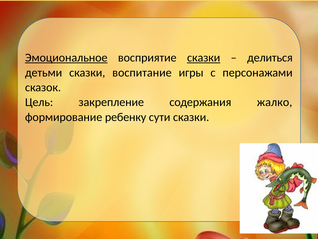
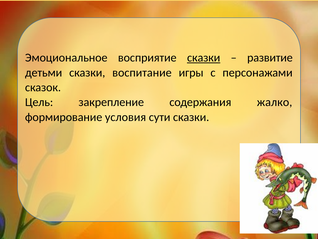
Эмоциональное underline: present -> none (66, 58)
делиться: делиться -> развитие (270, 58)
ребенку: ребенку -> условия (126, 117)
